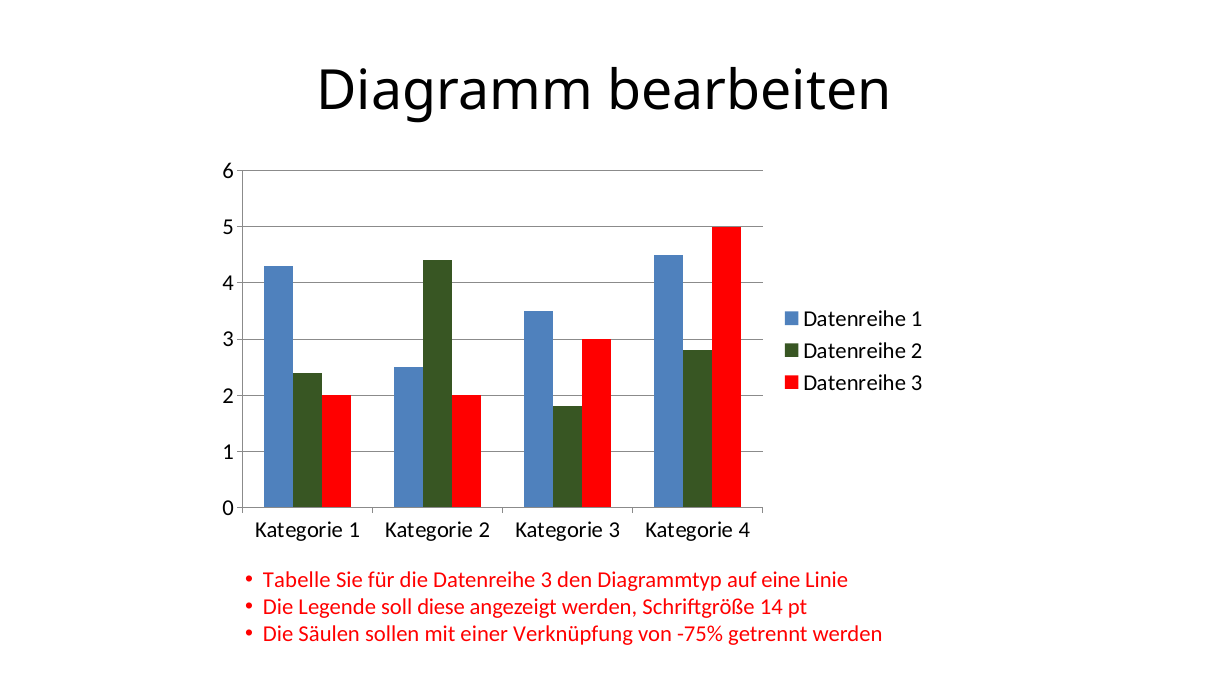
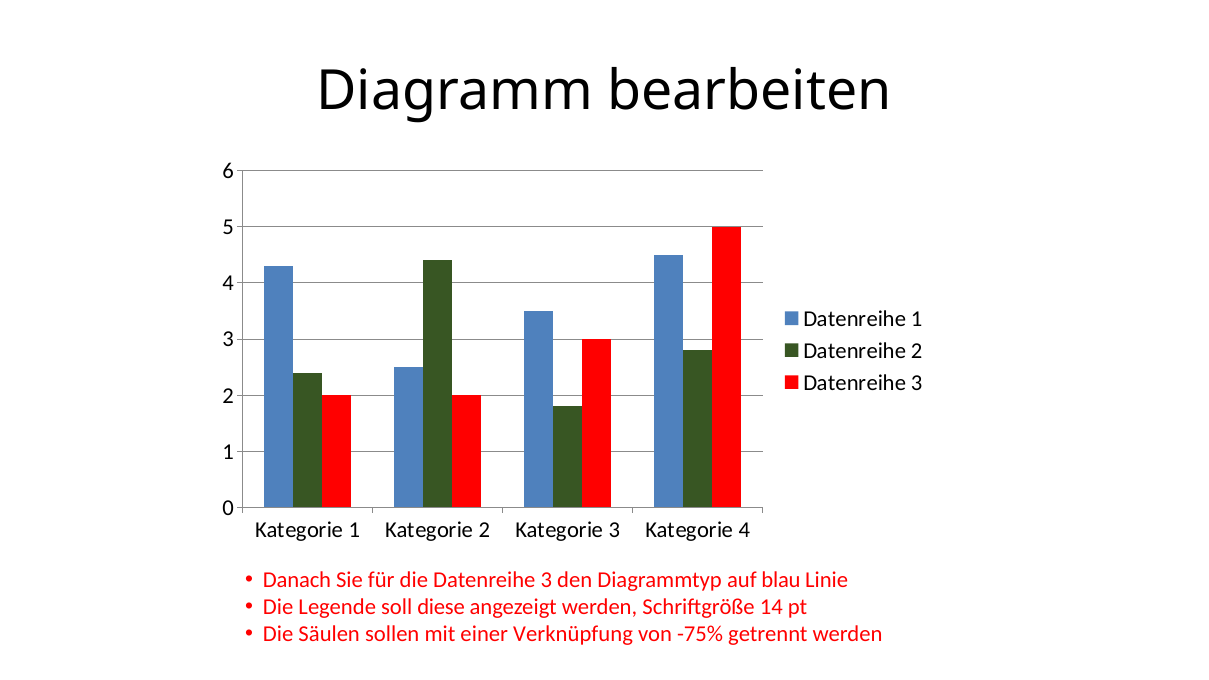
Tabelle: Tabelle -> Danach (297, 580)
eine: eine -> blau (781, 580)
